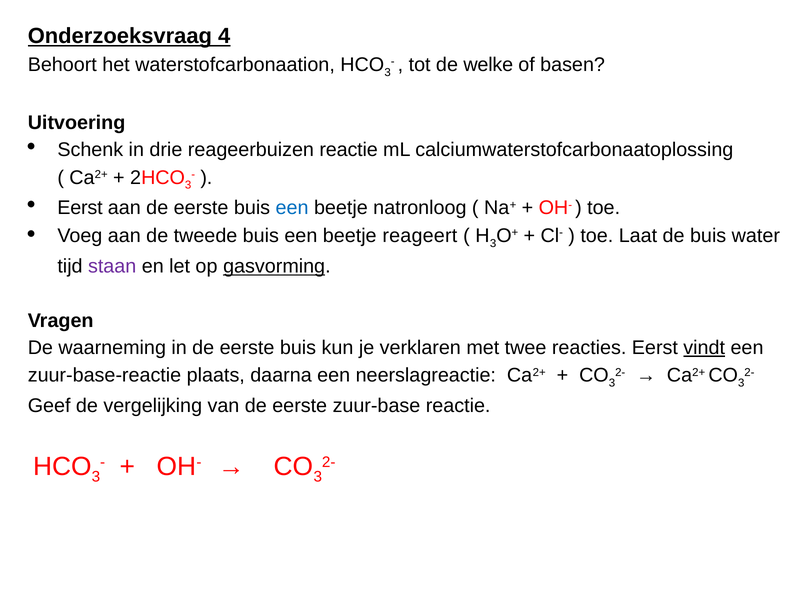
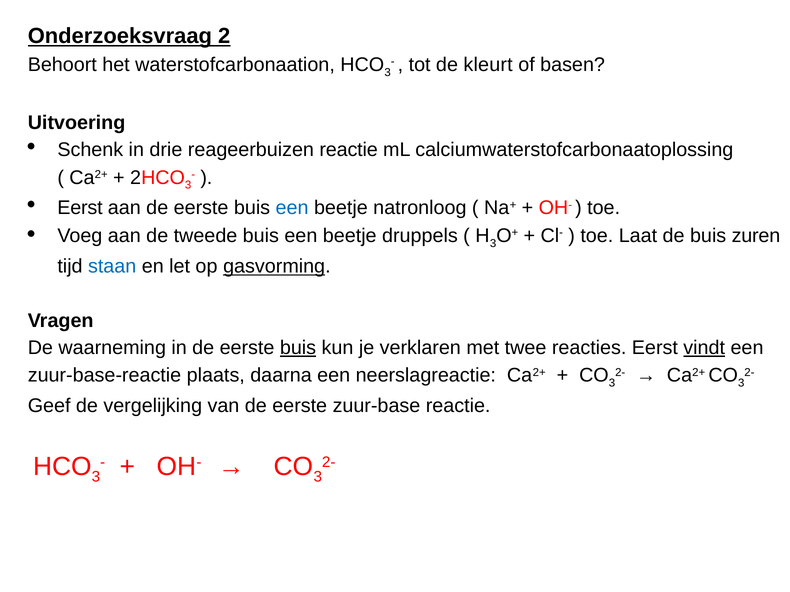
4: 4 -> 2 (224, 36)
welke: welke -> kleurt (488, 65)
reageert: reageert -> druppels (420, 236)
water: water -> zuren (756, 236)
staan colour: purple -> blue (112, 266)
buis underline: none -> present (298, 348)
